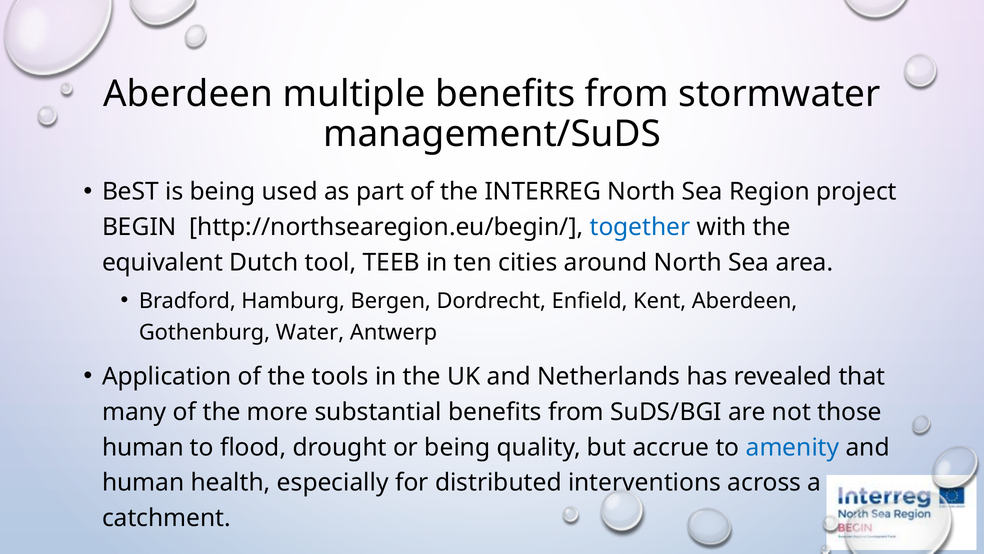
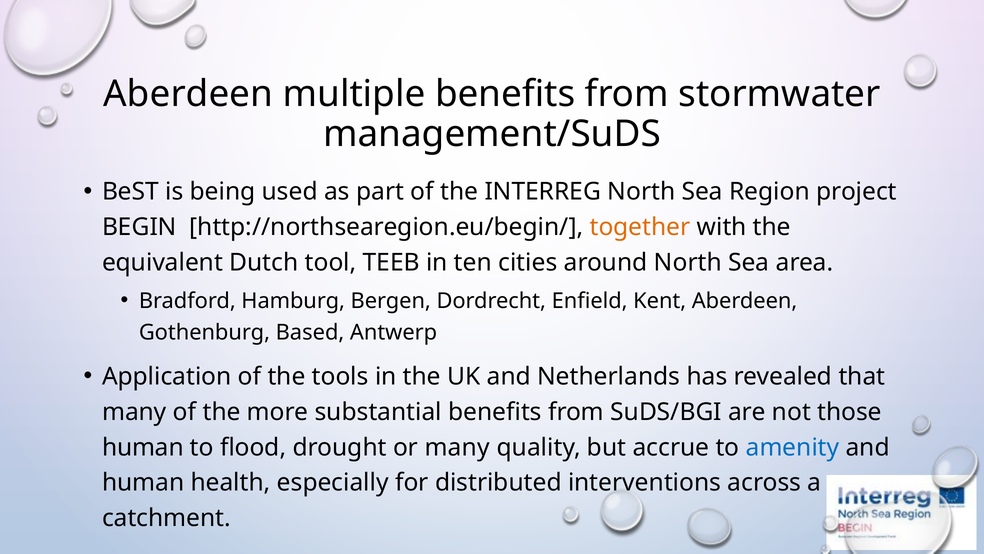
together colour: blue -> orange (640, 227)
Water: Water -> Based (310, 332)
or being: being -> many (457, 447)
